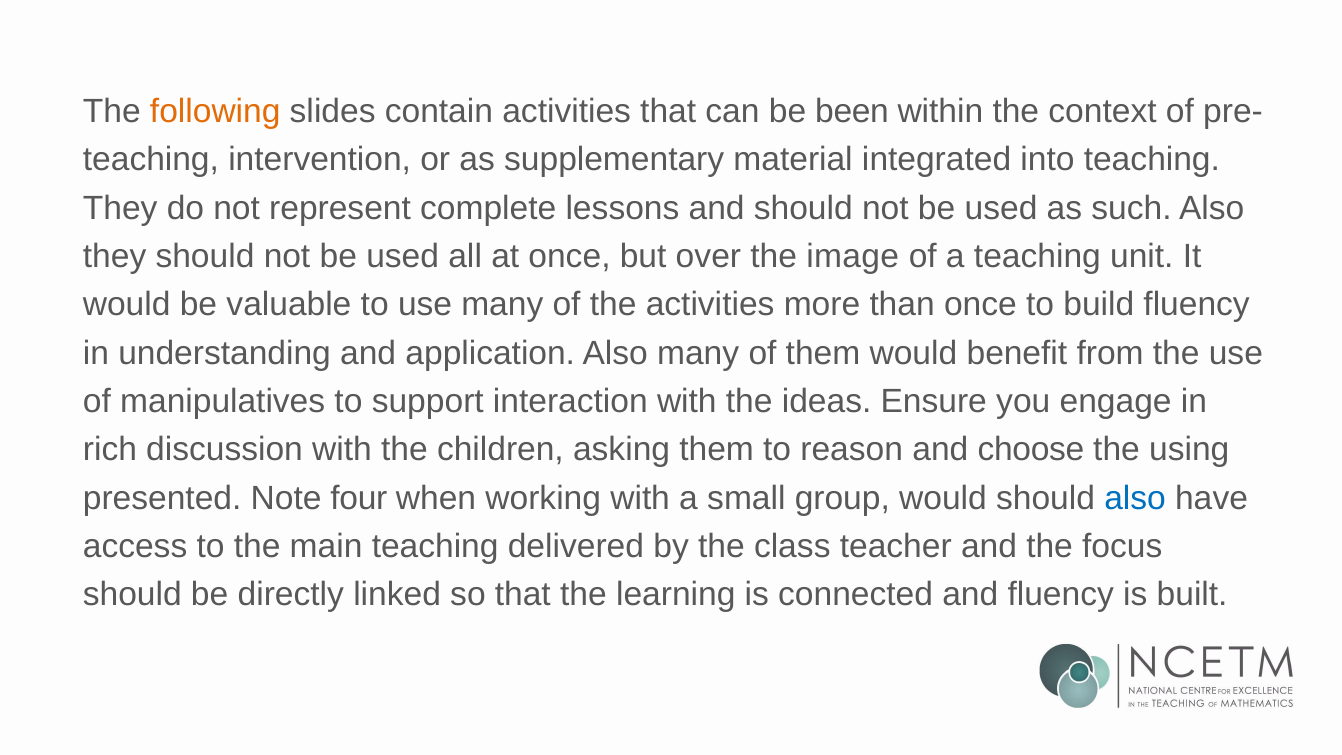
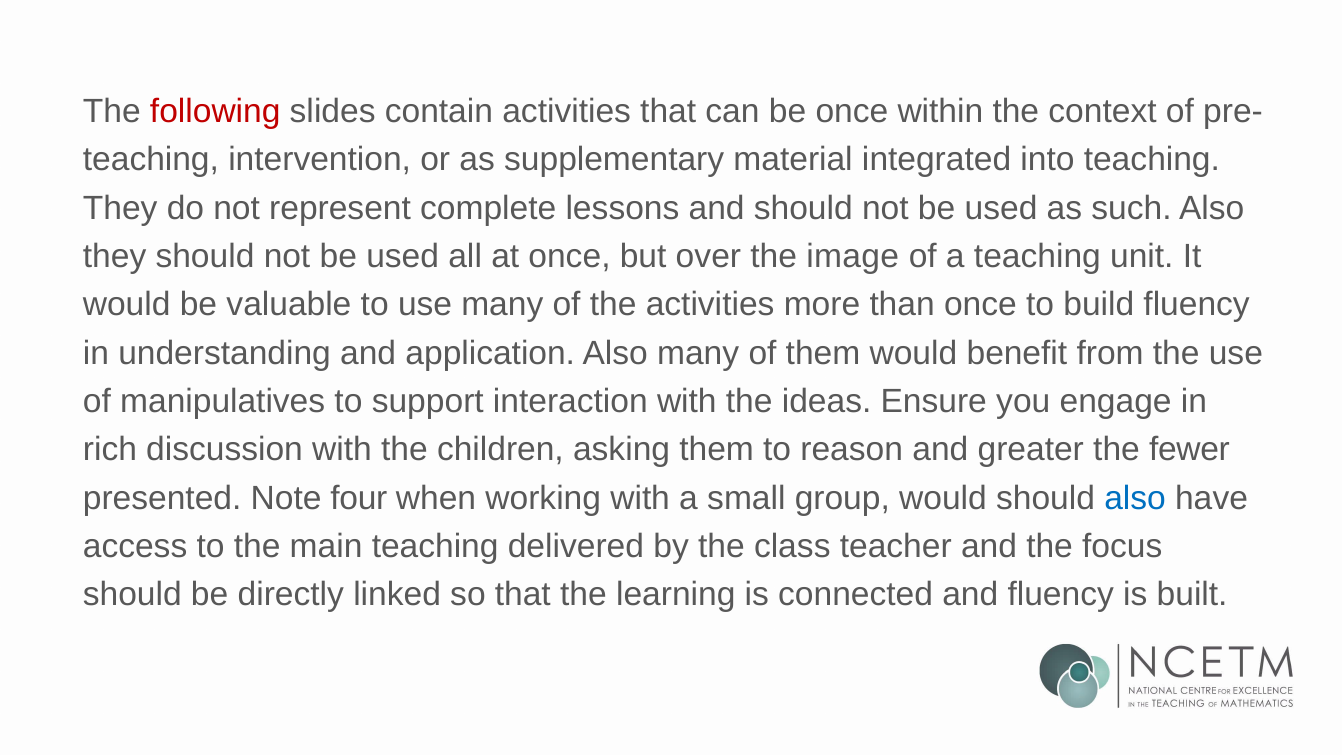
following colour: orange -> red (215, 111)
be been: been -> once (852, 111)
choose: choose -> greater (1031, 450)
using: using -> fewer (1189, 450)
